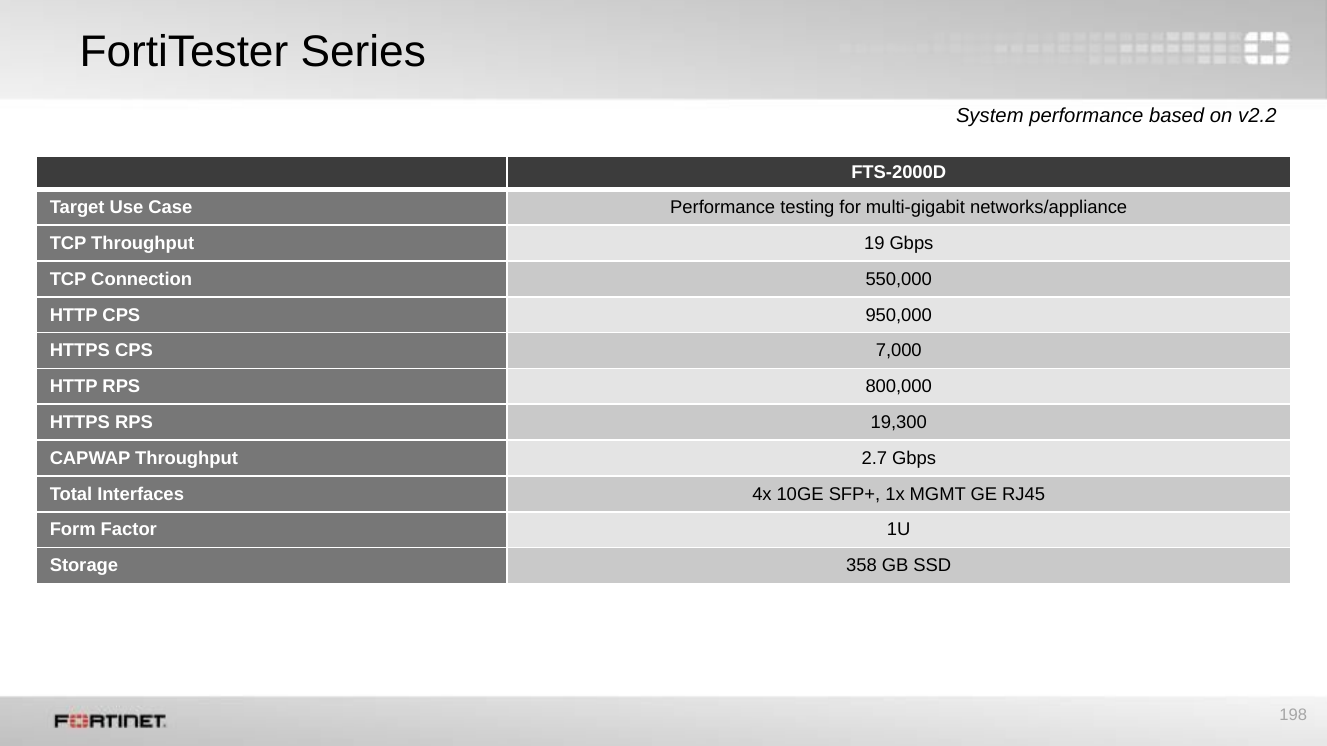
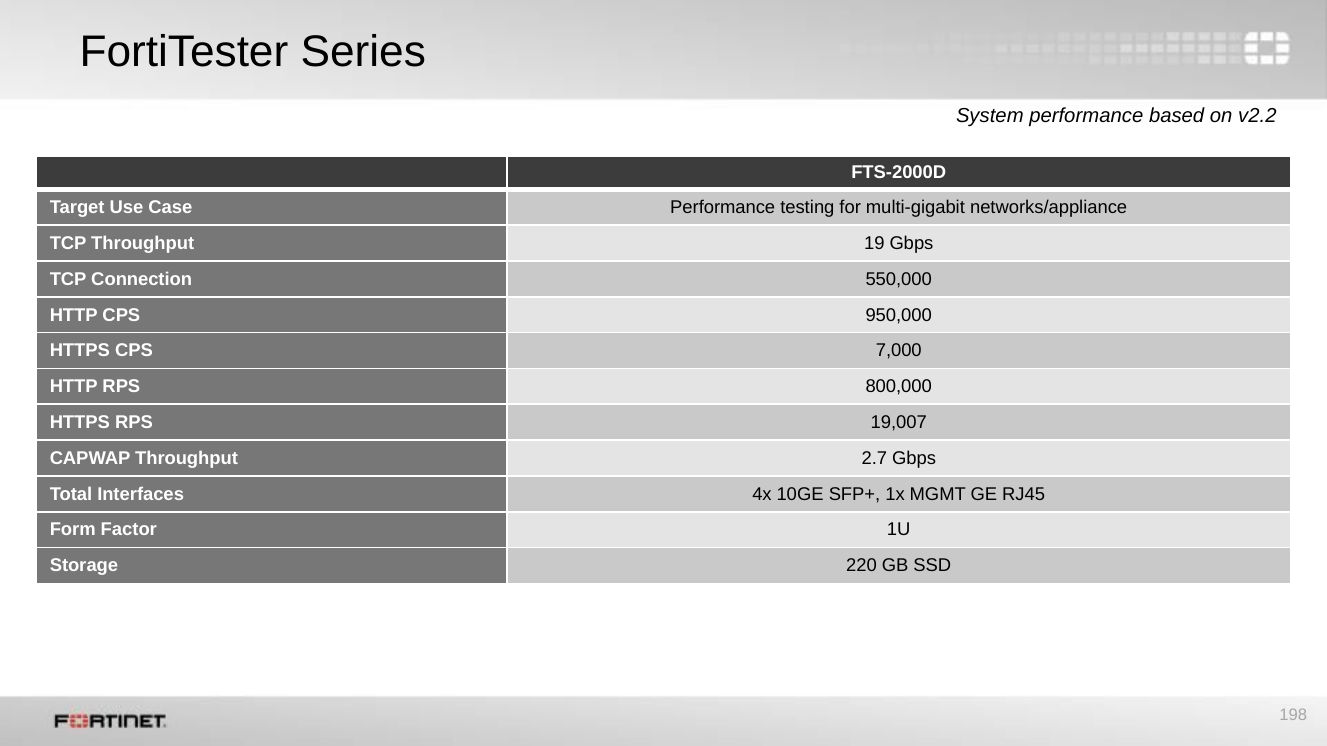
19,300: 19,300 -> 19,007 (899, 423)
358: 358 -> 220 (861, 566)
